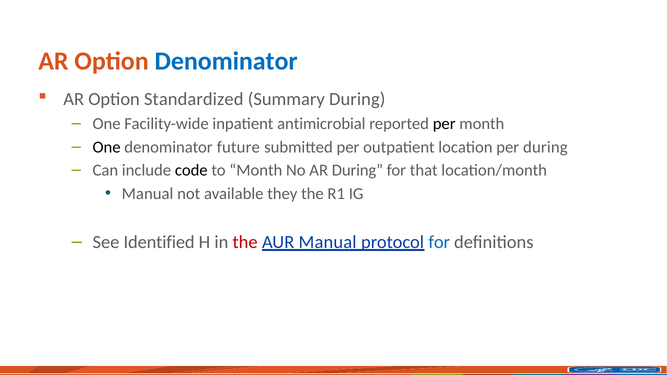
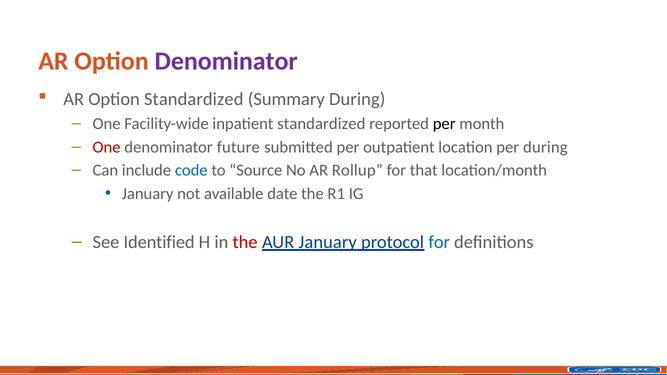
Denominator colour: blue -> purple (226, 61)
inpatient antimicrobial: antimicrobial -> standardized (321, 124)
One colour: black -> red (107, 147)
code colour: black -> blue (191, 170)
to Month: Month -> Source (256, 170)
AR During: During -> Rollup (357, 170)
Manual: Manual -> January (148, 194)
they: they -> date (282, 194)
AUR Manual: Manual -> January (328, 242)
